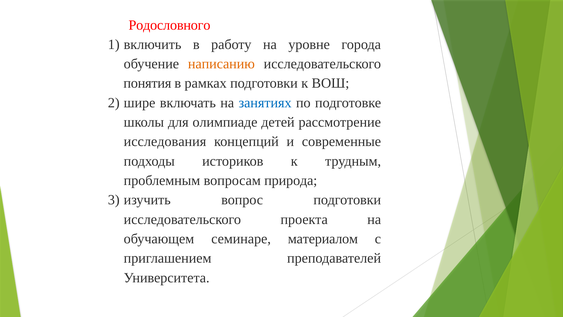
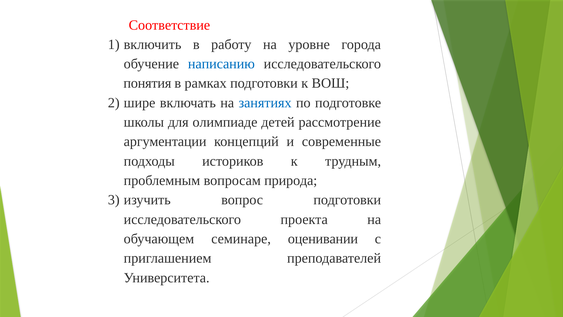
Родословного: Родословного -> Соответствие (169, 25)
написанию colour: orange -> blue (221, 64)
исследования: исследования -> аргументации (165, 141)
материалом: материалом -> оценивании (323, 239)
